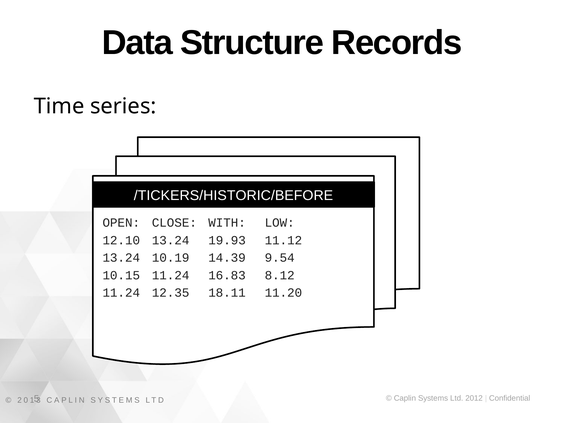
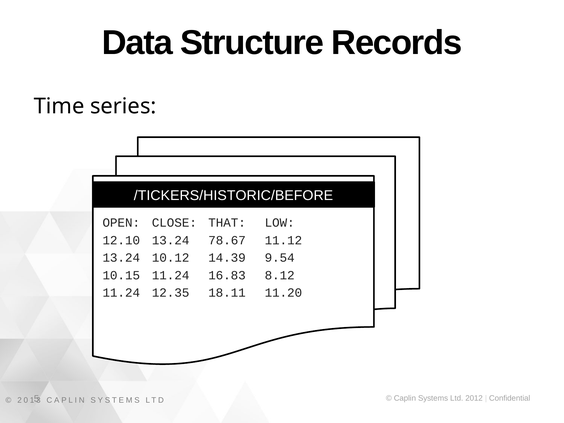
WITH: WITH -> THAT (227, 223)
19.93: 19.93 -> 78.67 (227, 240)
10.19: 10.19 -> 10.12 (171, 258)
